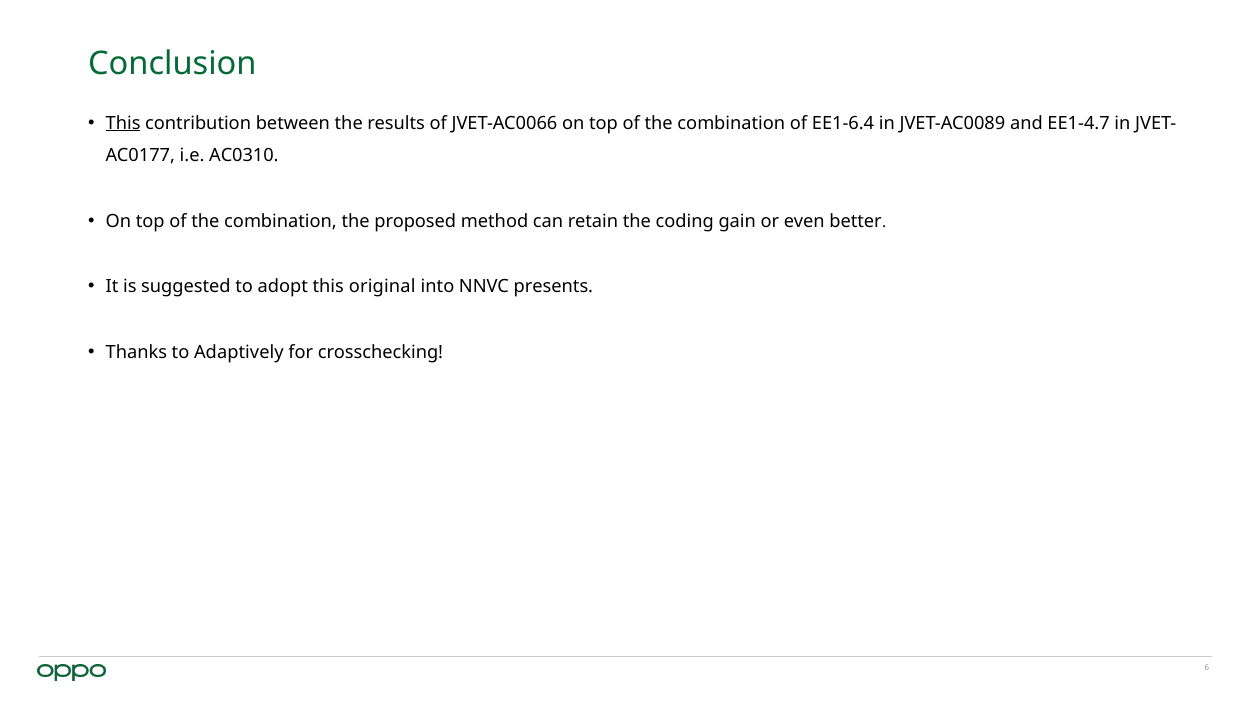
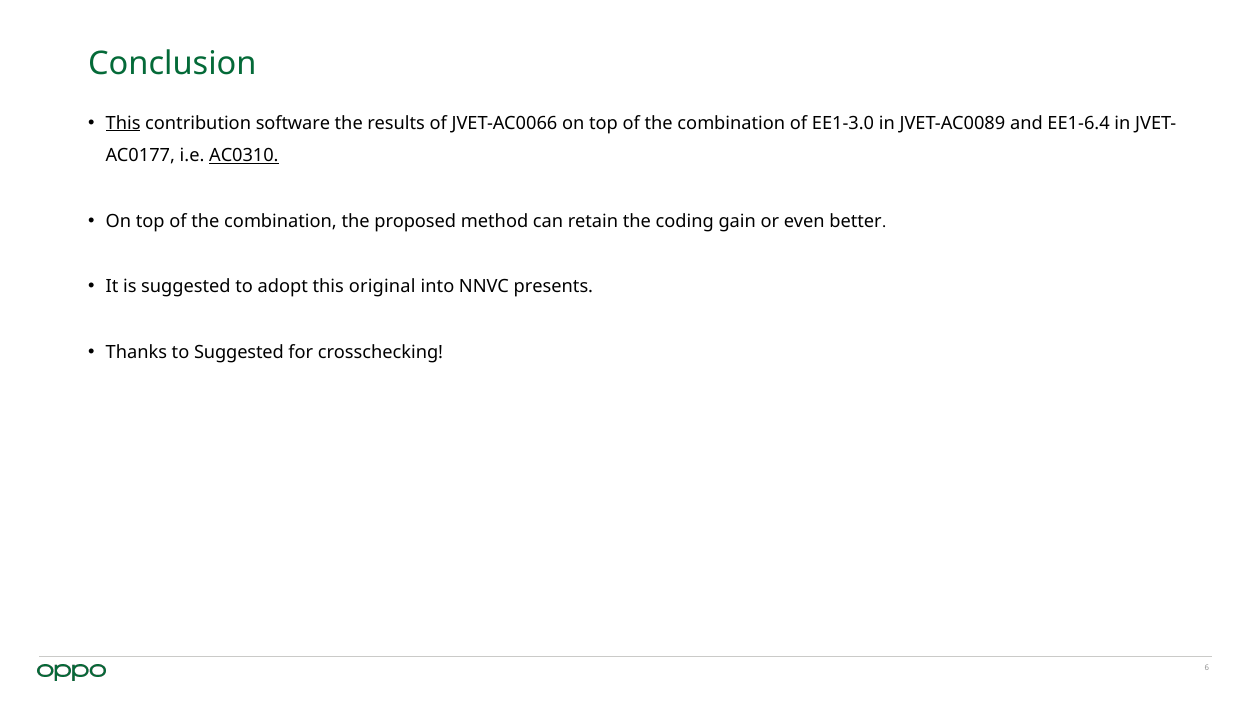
between: between -> software (293, 123)
EE1-6.4: EE1-6.4 -> EE1-3.0 (843, 123)
EE1-4.7: EE1-4.7 -> EE1-6.4 (1079, 123)
AC0310 underline: none -> present (244, 156)
to Adaptively: Adaptively -> Suggested (239, 353)
